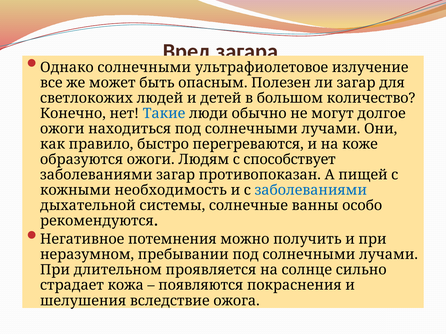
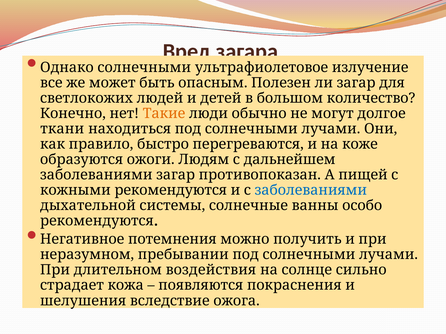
Такие colour: blue -> orange (164, 114)
ожоги: ожоги -> ткани (62, 129)
способствует: способствует -> дальнейшем (290, 160)
кожными необходимость: необходимость -> рекомендуются (171, 191)
проявляется: проявляется -> воздействия (211, 270)
